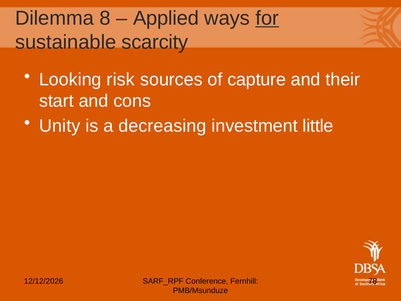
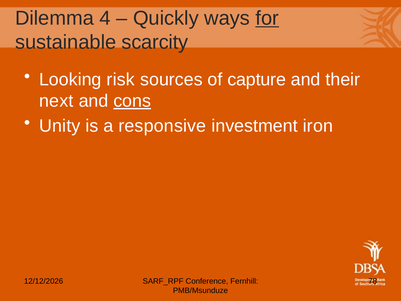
8: 8 -> 4 (105, 18)
Applied: Applied -> Quickly (166, 18)
start: start -> next (56, 101)
cons underline: none -> present (132, 101)
decreasing: decreasing -> responsive (162, 126)
little: little -> iron (318, 126)
